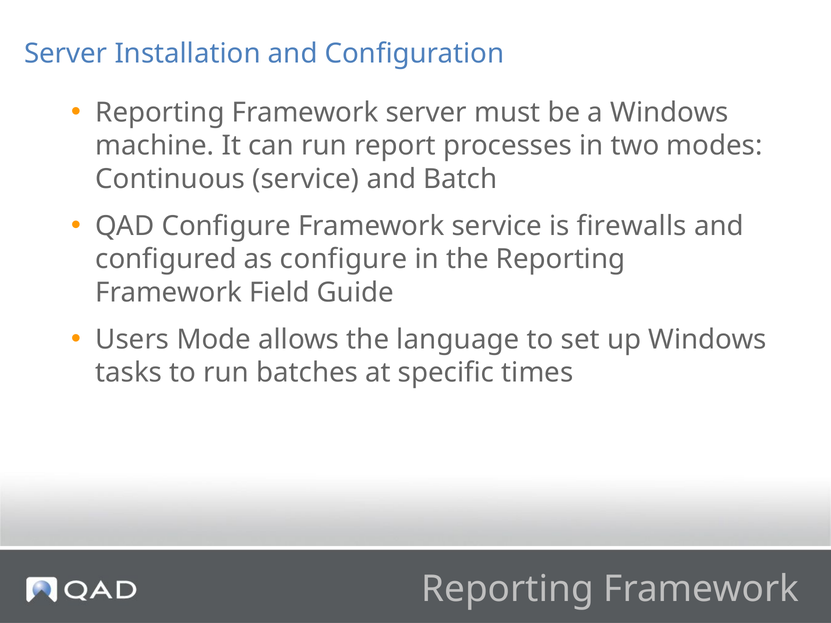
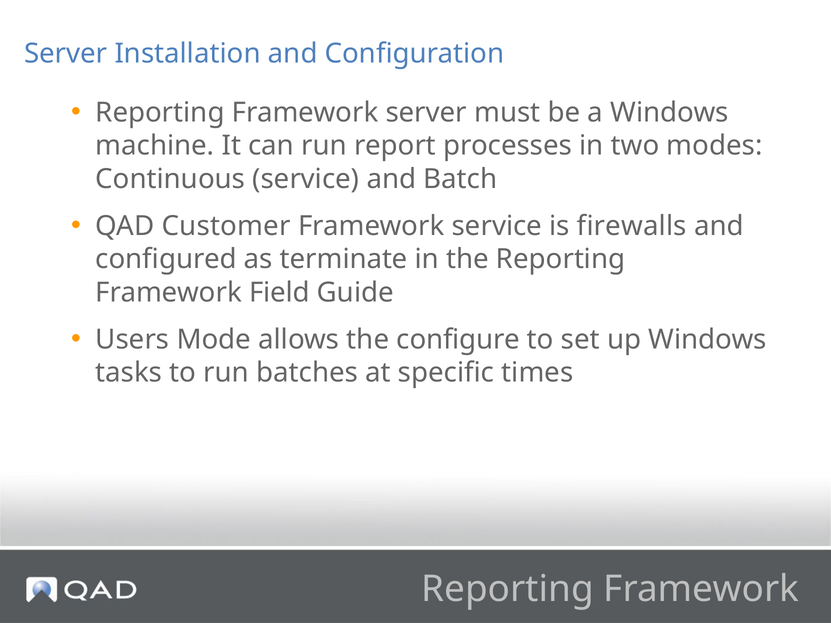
QAD Configure: Configure -> Customer (226, 226)
as configure: configure -> terminate (344, 259)
language: language -> configure (458, 340)
